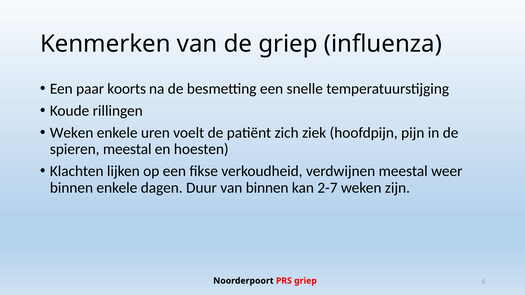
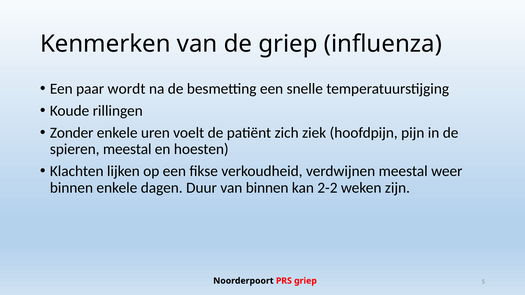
koorts: koorts -> wordt (127, 89)
Weken: Weken -> Zonder (72, 133)
2-7: 2-7 -> 2-2 (327, 188)
